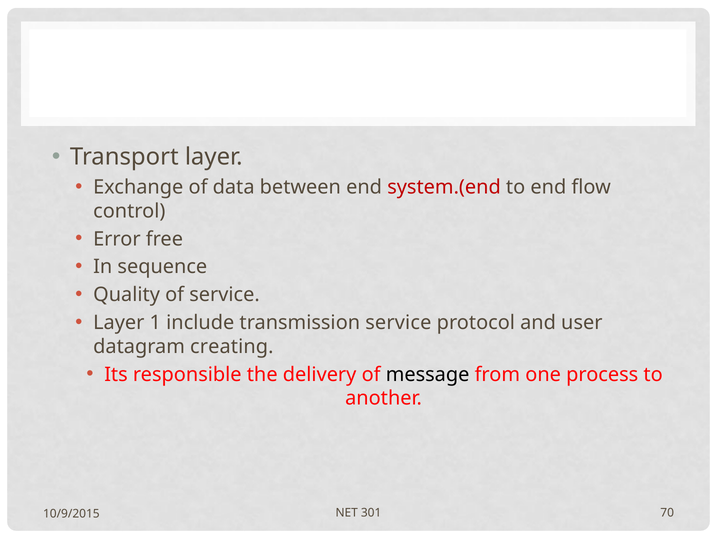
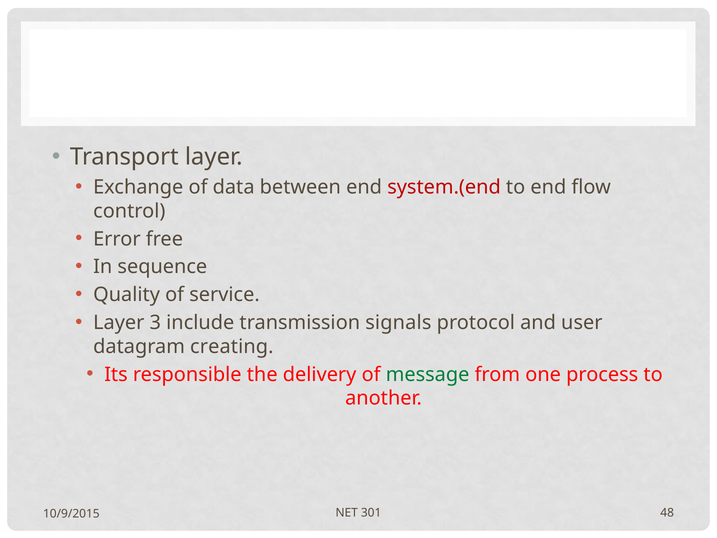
1: 1 -> 3 (155, 322)
transmission service: service -> signals (398, 322)
message colour: black -> green (428, 374)
70: 70 -> 48 (667, 513)
